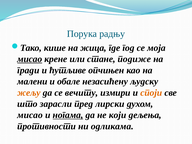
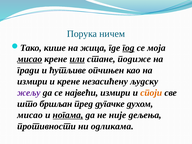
радњу: радњу -> ничем (112, 34)
год underline: none -> present (128, 48)
или underline: none -> present (77, 59)
малени: малени -> измири (32, 81)
и обале: обале -> крене (69, 81)
жељу colour: orange -> purple (29, 93)
вечиту: вечиту -> највећи (82, 93)
зарасли: зарасли -> бршљан (56, 104)
лирски: лирски -> дугачке (110, 104)
који: који -> није (118, 115)
